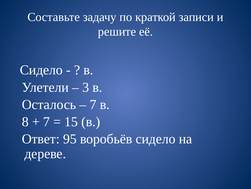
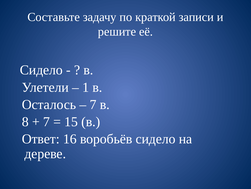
3: 3 -> 1 (86, 87)
95: 95 -> 16 (70, 139)
